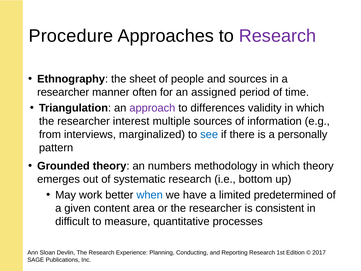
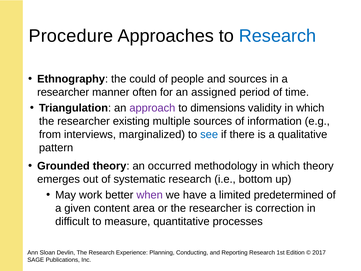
Research colour: purple -> blue (278, 36)
sheet: sheet -> could (143, 79)
differences: differences -> dimensions (218, 108)
interest: interest -> existing (131, 121)
personally: personally -> qualitative (303, 134)
numbers: numbers -> occurred (169, 166)
when colour: blue -> purple (150, 195)
consistent: consistent -> correction (280, 208)
